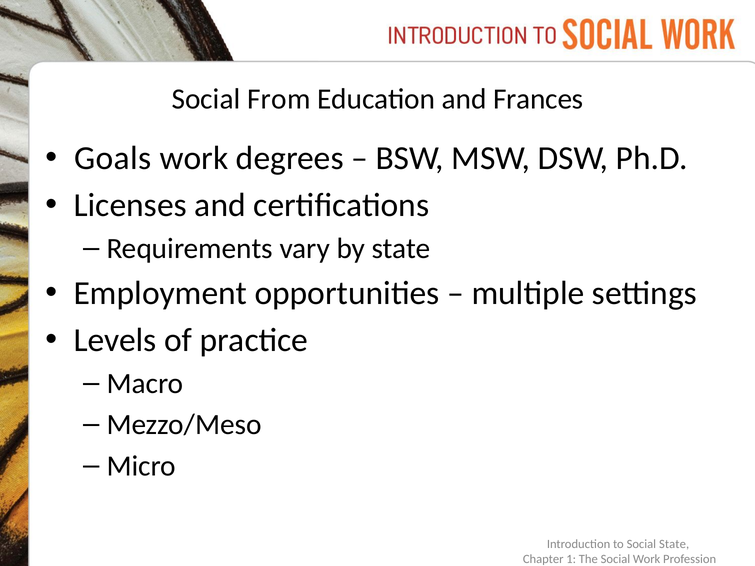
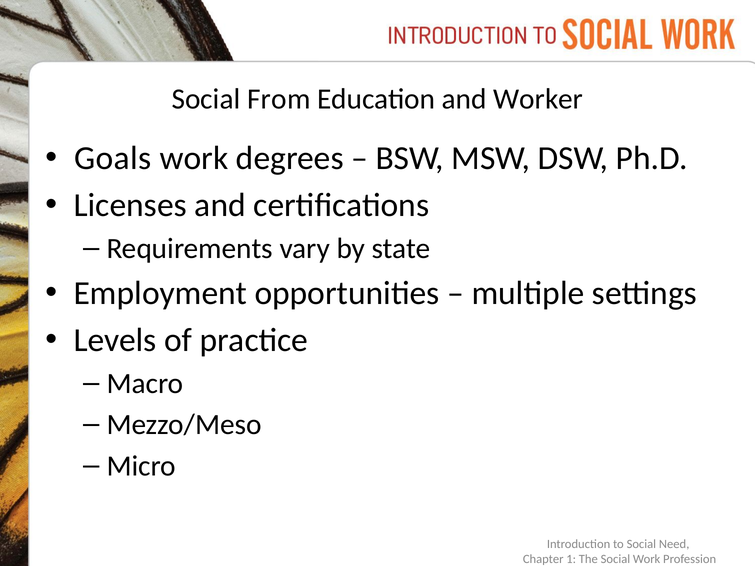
Frances: Frances -> Worker (538, 99)
Social State: State -> Need (674, 544)
